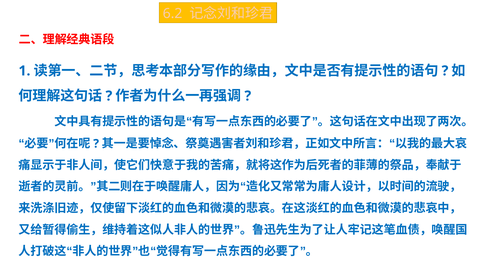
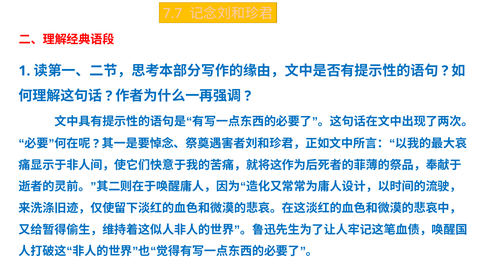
6.2: 6.2 -> 7.7 (173, 14)
